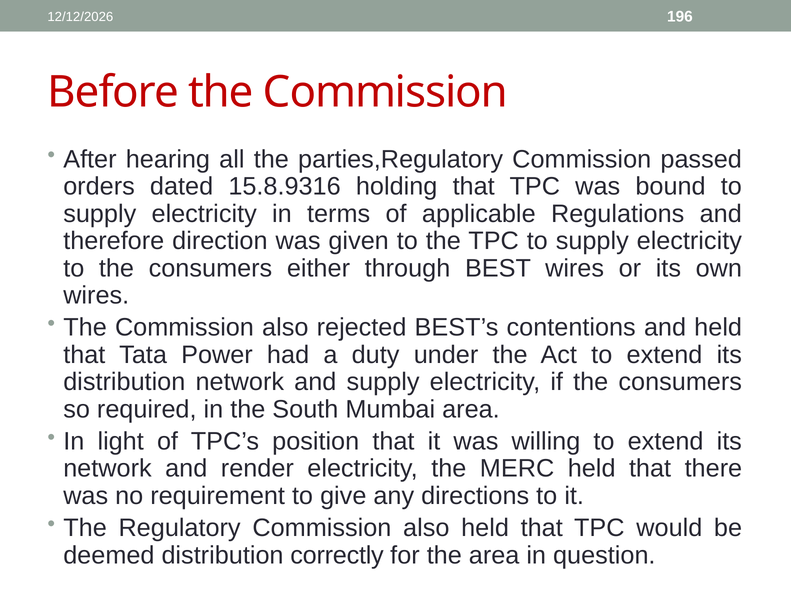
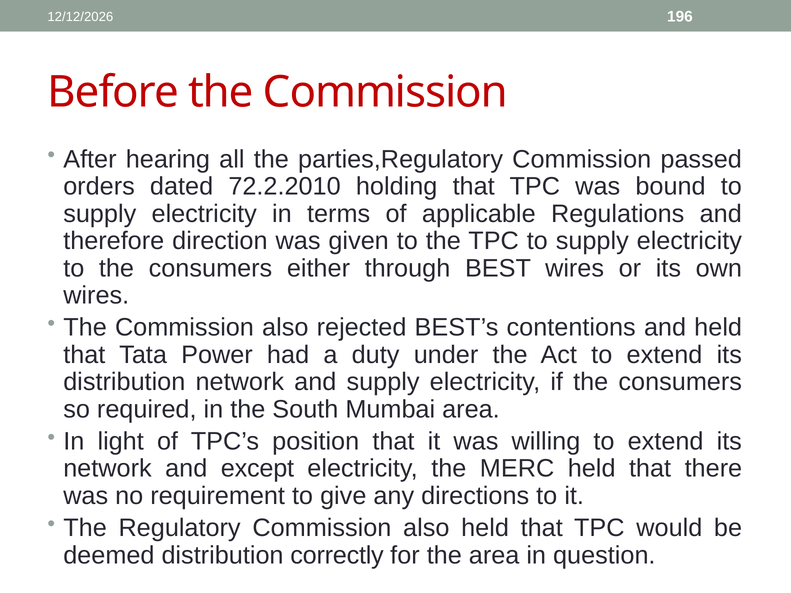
15.8.9316: 15.8.9316 -> 72.2.2010 (285, 187)
render: render -> except (257, 469)
